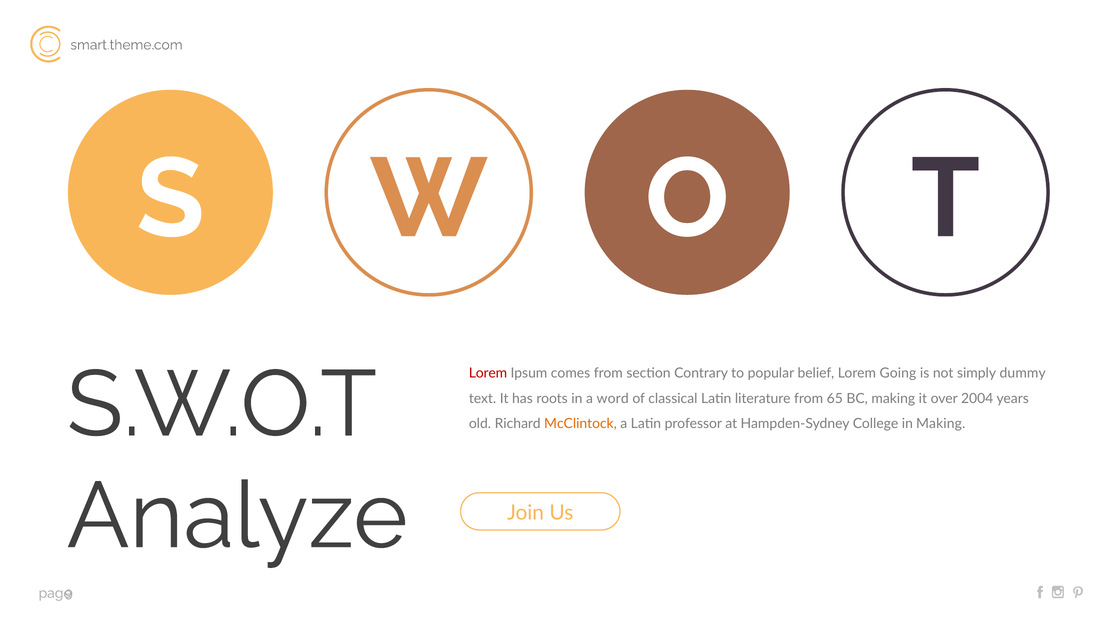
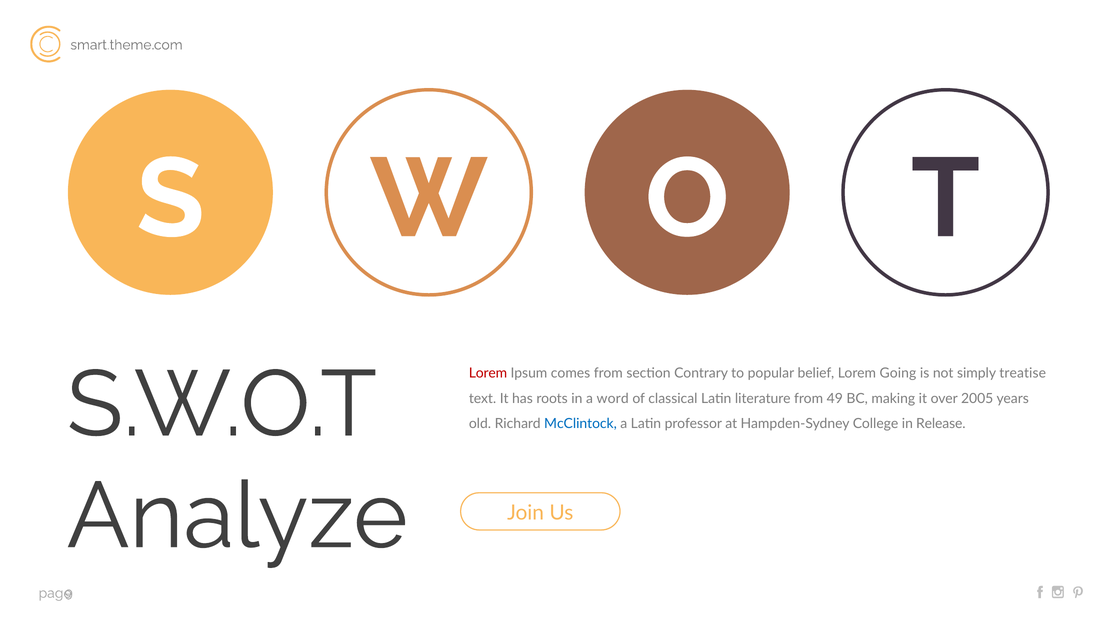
dummy: dummy -> treatise (1023, 373)
65: 65 -> 49 (835, 398)
2004: 2004 -> 2005 (977, 398)
McClintock colour: orange -> blue (580, 423)
in Making: Making -> Release (941, 423)
